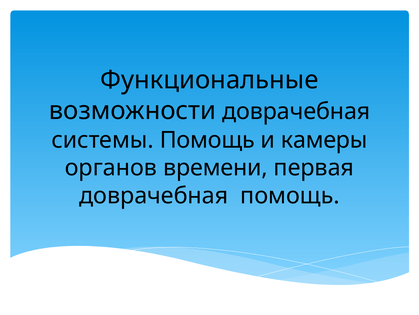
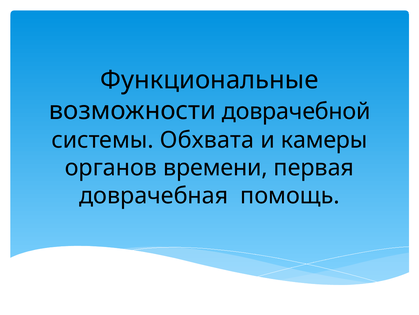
возможности доврачебная: доврачебная -> доврачебной (296, 111)
системы Помощь: Помощь -> Обхвата (207, 140)
